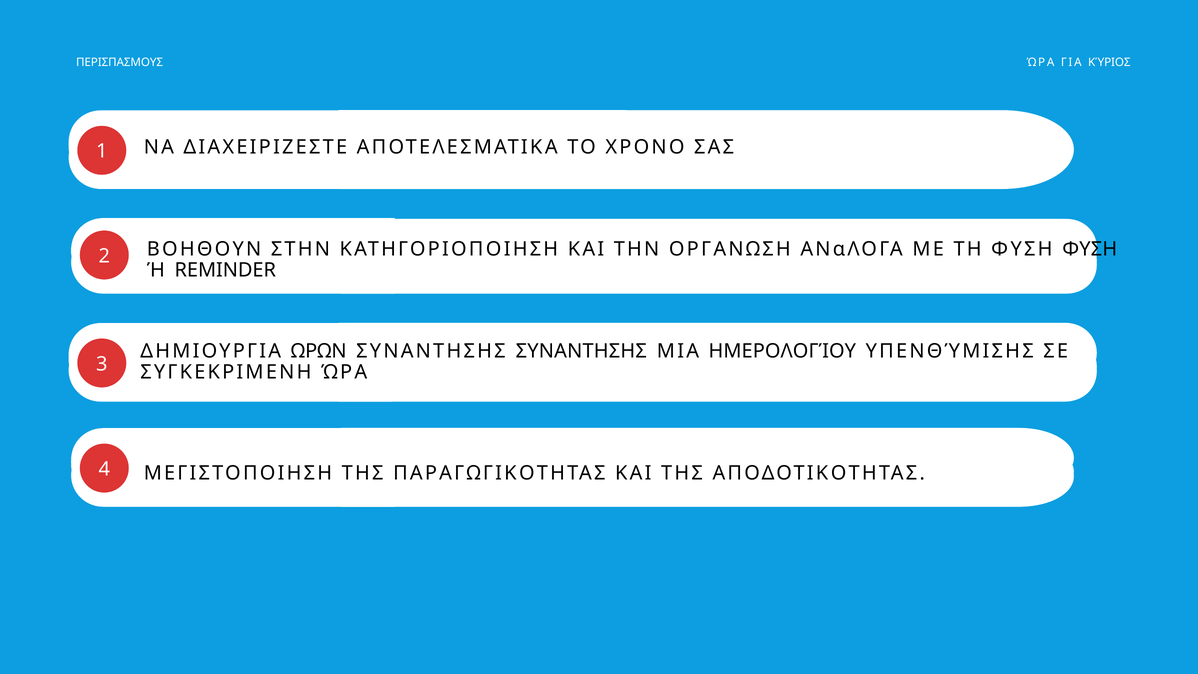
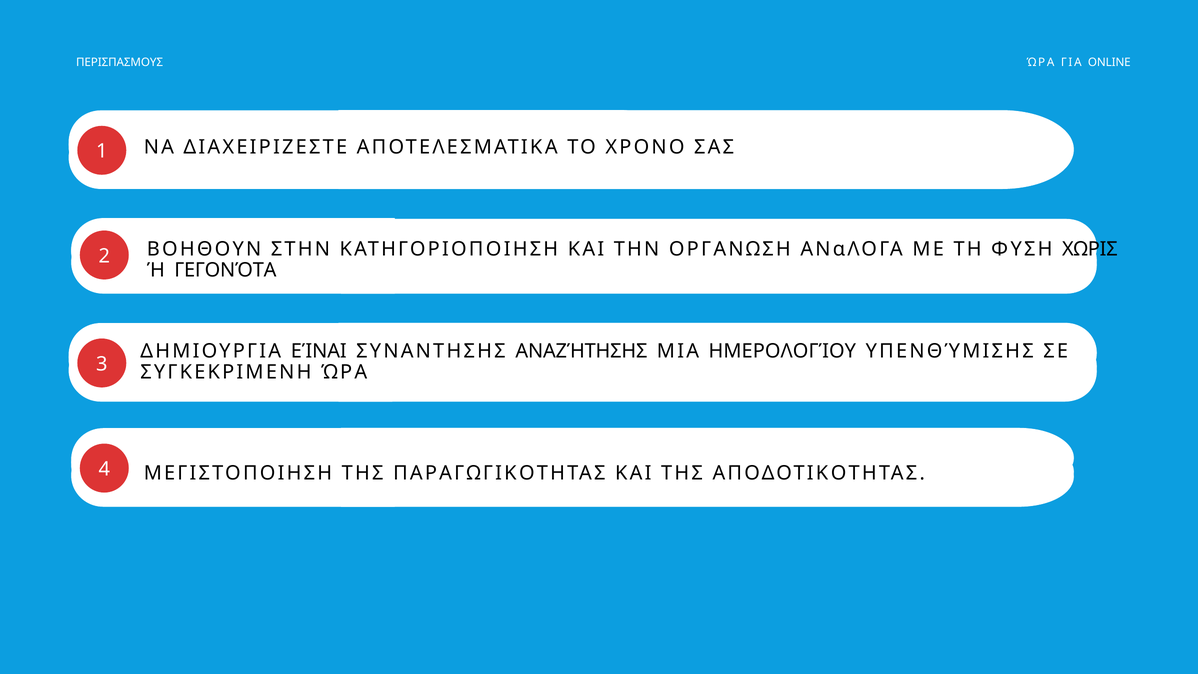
ΚΎΡΙΟΣ: ΚΎΡΙΟΣ -> ONLINE (1109, 62)
ΦΥΣΗ ΦΥΣΗ: ΦΥΣΗ -> ΧΩΡΙΣ (1090, 249)
REMINDER: REMINDER -> ΓΕΓΟΝΌΤΑ (225, 270)
ΩΡΩΝ: ΩΡΩΝ -> ΕΊΝΑΙ (319, 351)
ΣΥΝΑΝΤΗΣΗΣ ΣΥΝΑΝΤΗΣΗΣ: ΣΥΝΑΝΤΗΣΗΣ -> ΑΝΑΖΉΤΗΣΗΣ (581, 351)
